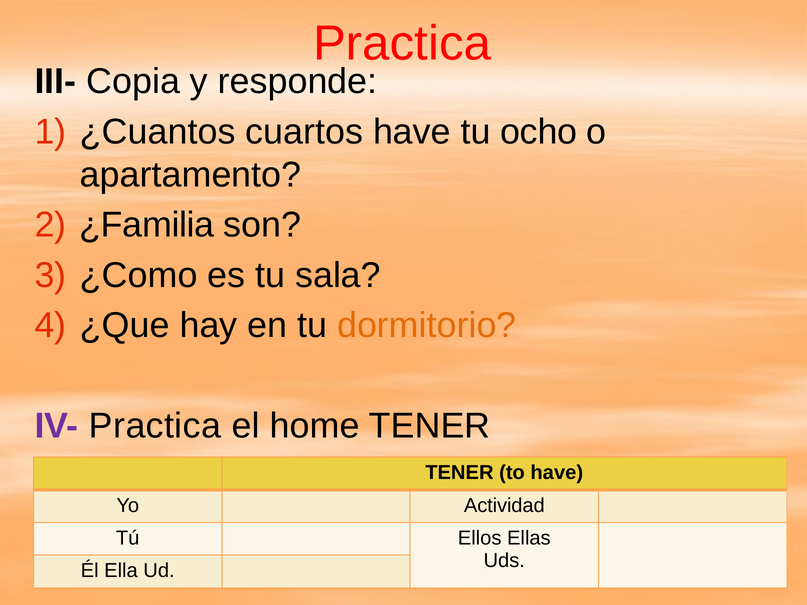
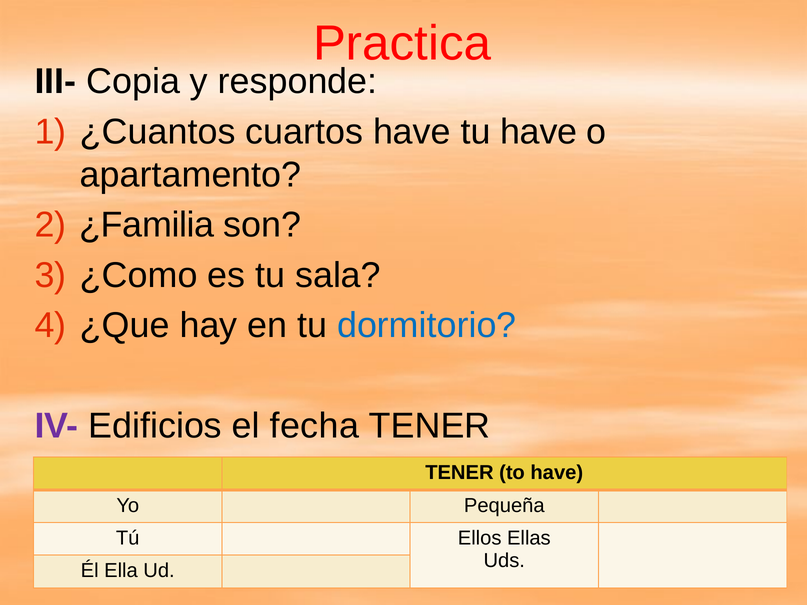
tu ocho: ocho -> have (539, 132)
dormitorio colour: orange -> blue (427, 326)
IV- Practica: Practica -> Edificios (155, 426)
home: home -> fecha (314, 426)
Actividad: Actividad -> Pequeña (504, 506)
